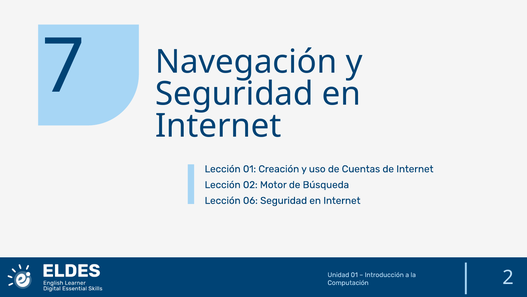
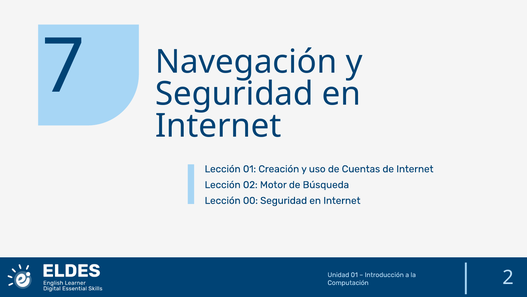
06: 06 -> 00 (250, 200)
